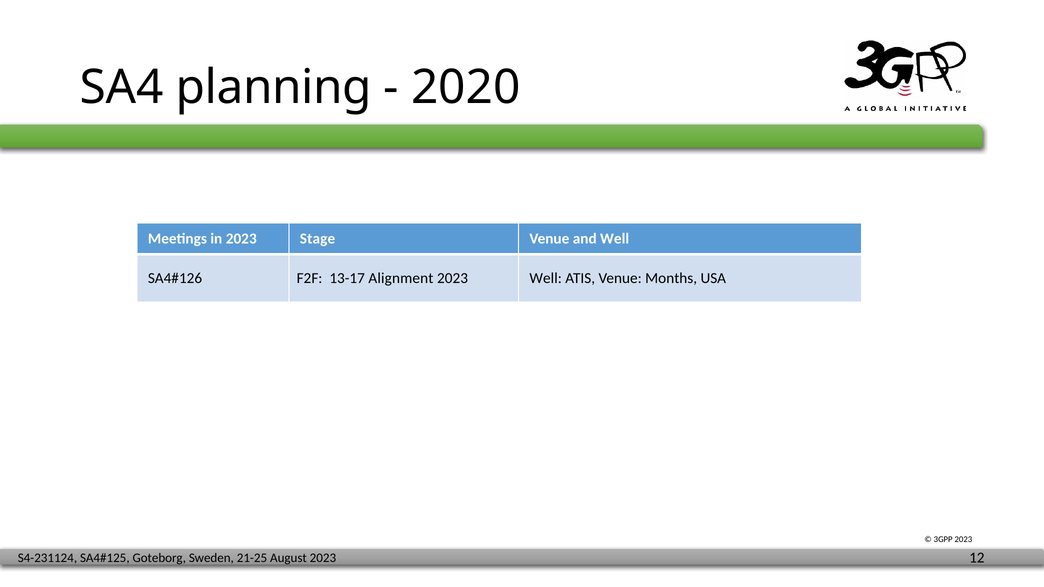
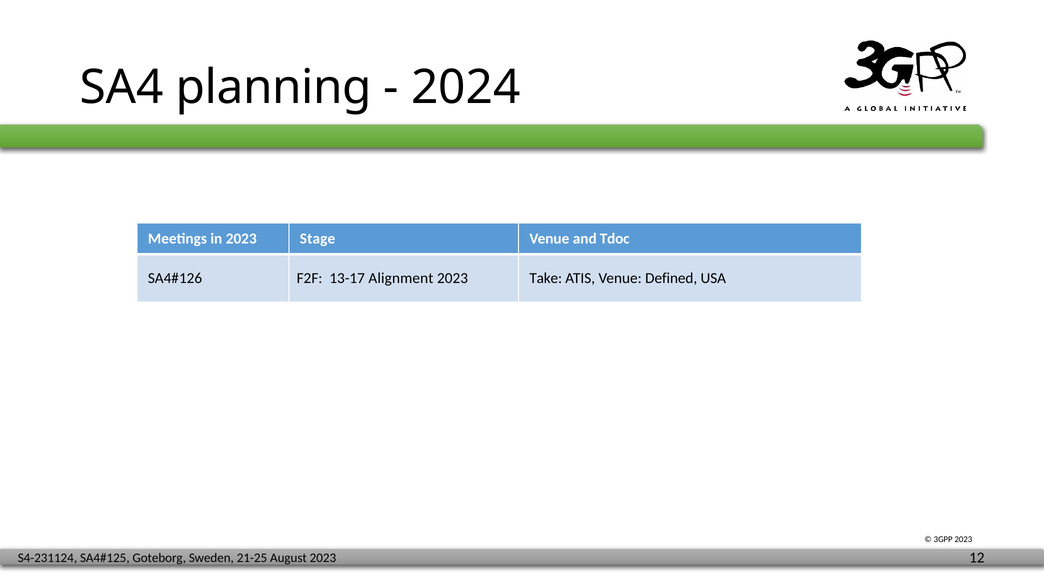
2020: 2020 -> 2024 (466, 88)
and Well: Well -> Tdoc (615, 239)
2023 Well: Well -> Take (546, 278)
Months: Months -> Defined (671, 278)
